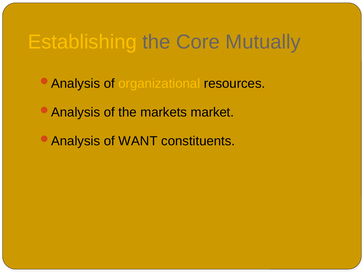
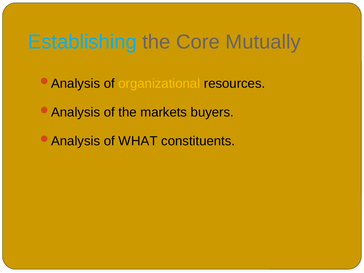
Establishing colour: yellow -> light blue (82, 42)
market: market -> buyers (212, 112)
WANT: WANT -> WHAT (138, 141)
